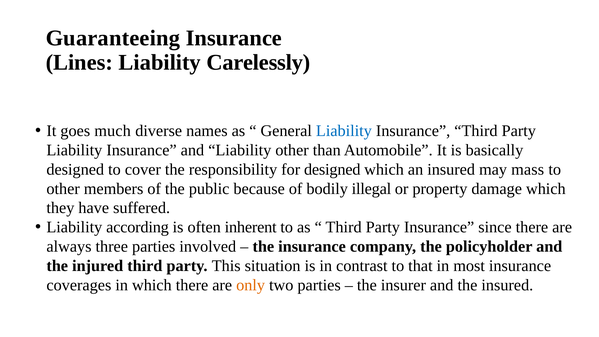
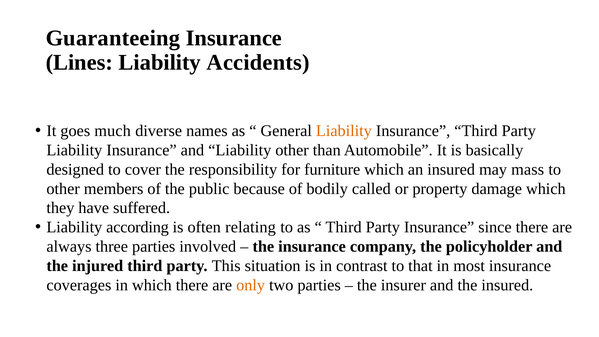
Carelessly: Carelessly -> Accidents (258, 62)
Liability colour: blue -> orange (344, 131)
for designed: designed -> furniture (332, 169)
illegal: illegal -> called (371, 189)
inherent: inherent -> relating (251, 227)
